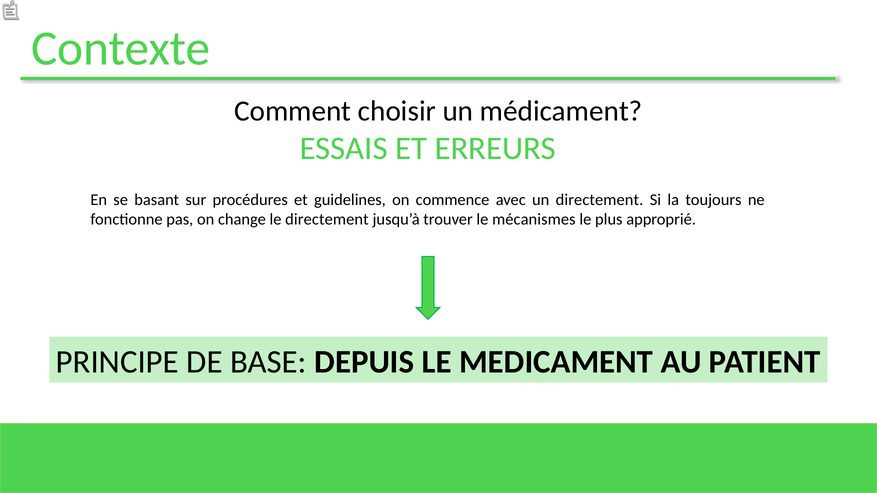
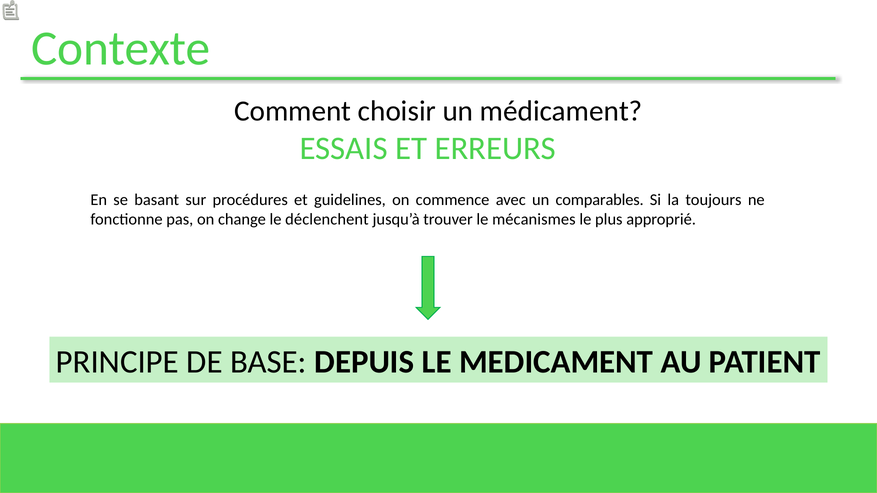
un directement: directement -> comparables (600, 200)
le directement: directement -> déclenchent (327, 220)
